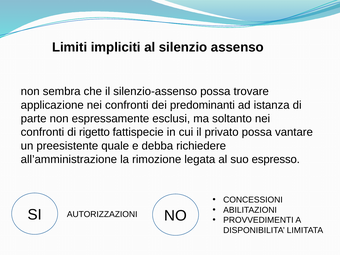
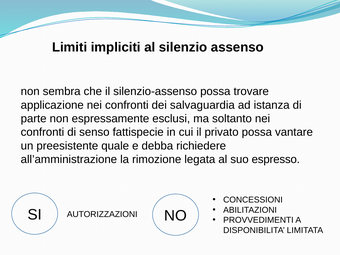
predominanti: predominanti -> salvaguardia (202, 105)
rigetto: rigetto -> senso (94, 132)
